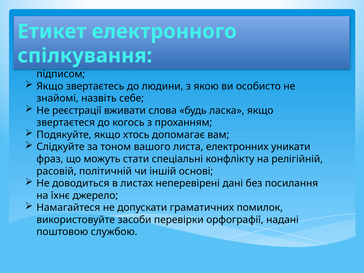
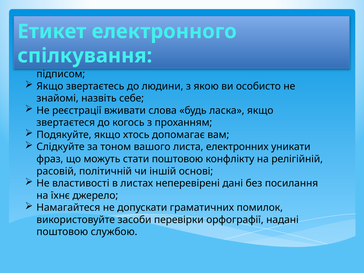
стати спеціальні: спеціальні -> поштовою (177, 159)
доводиться: доводиться -> властивості (81, 183)
